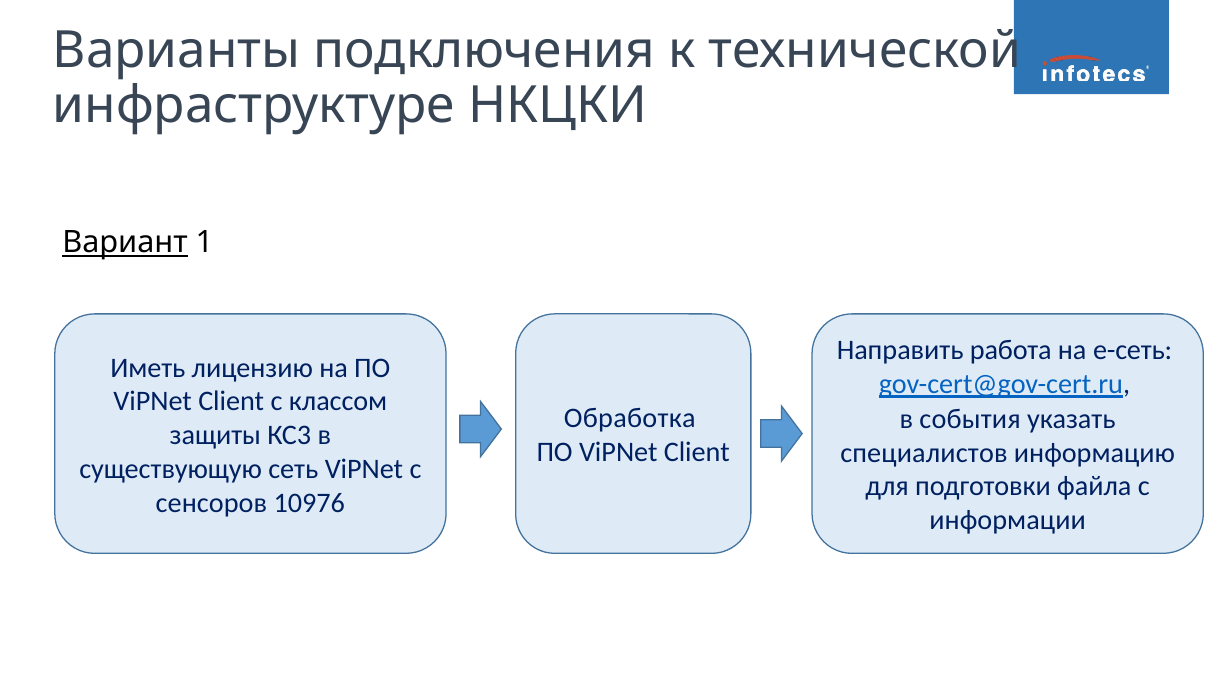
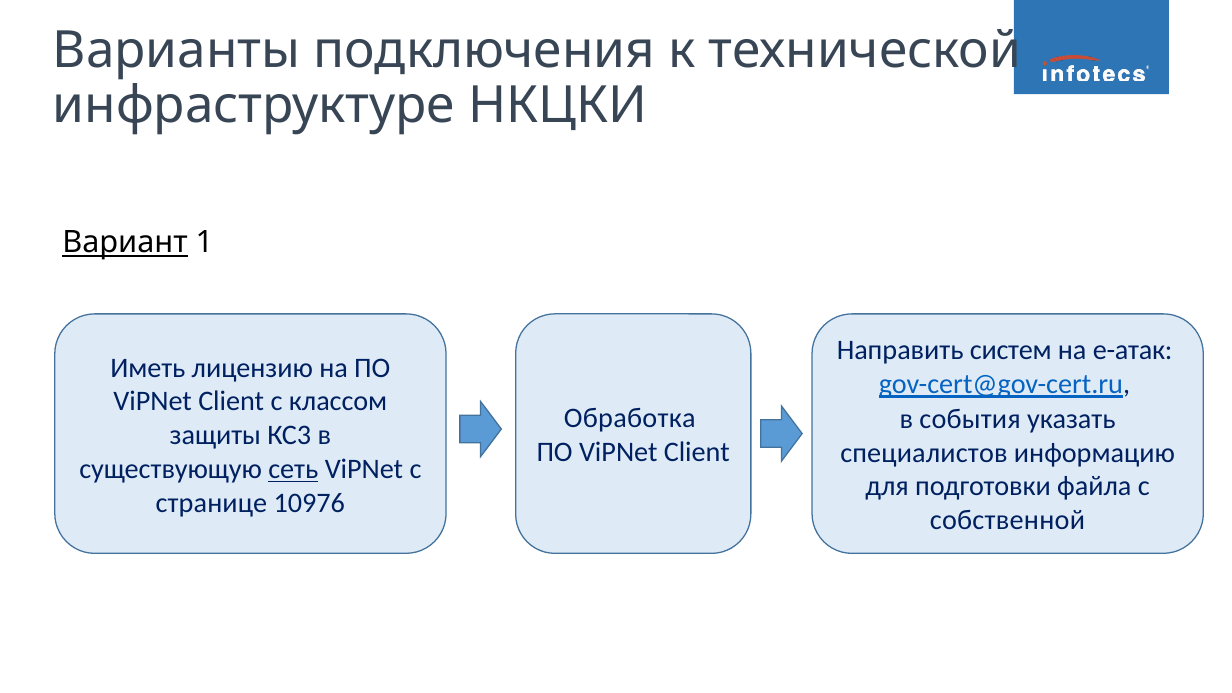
работа: работа -> систем (1011, 351)
e-сеть: e-сеть -> e-атак (1133, 351)
сеть underline: none -> present (293, 469)
сенсоров: сенсоров -> странице (211, 503)
информации: информации -> собственной (1007, 520)
